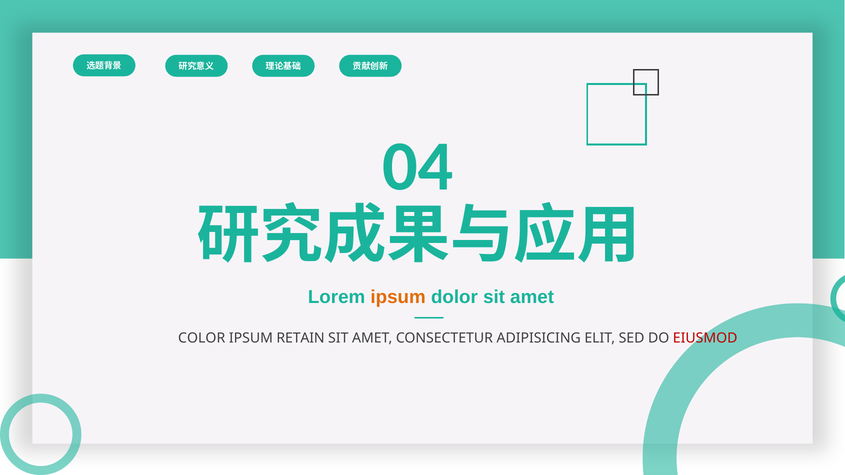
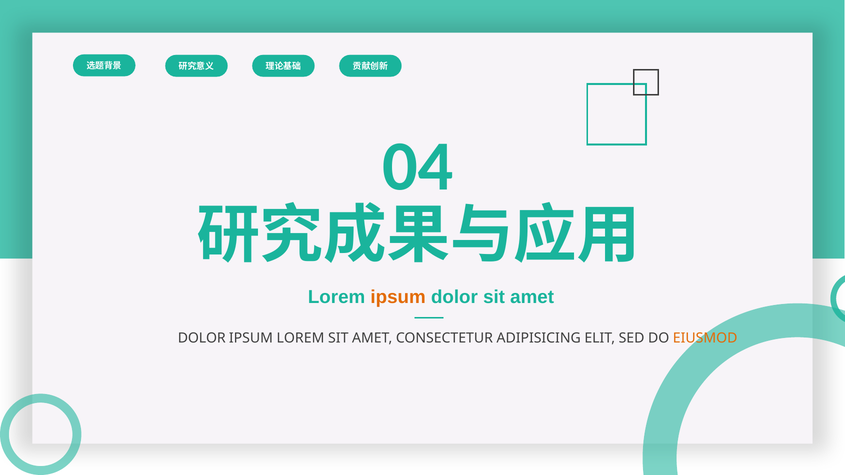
COLOR: COLOR -> DOLOR (202, 338)
IPSUM RETAIN: RETAIN -> LOREM (300, 338)
EIUSMOD colour: red -> orange (705, 338)
